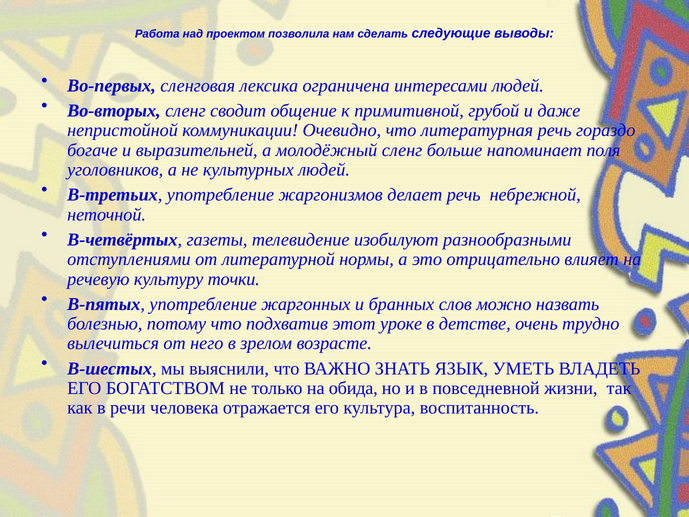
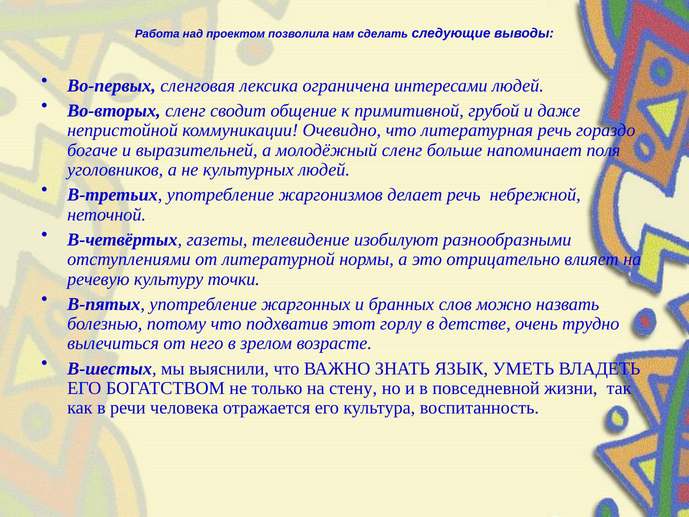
уроке: уроке -> горлу (401, 324)
обида: обида -> стену (353, 388)
